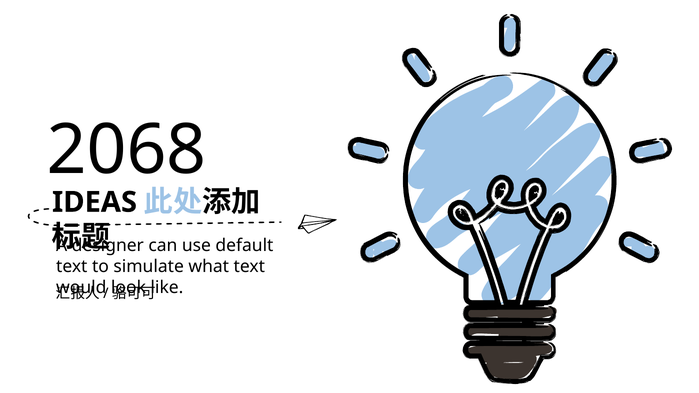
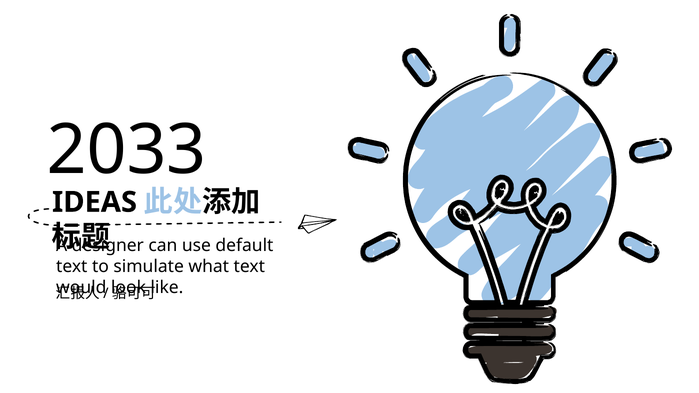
2068: 2068 -> 2033 (127, 150)
